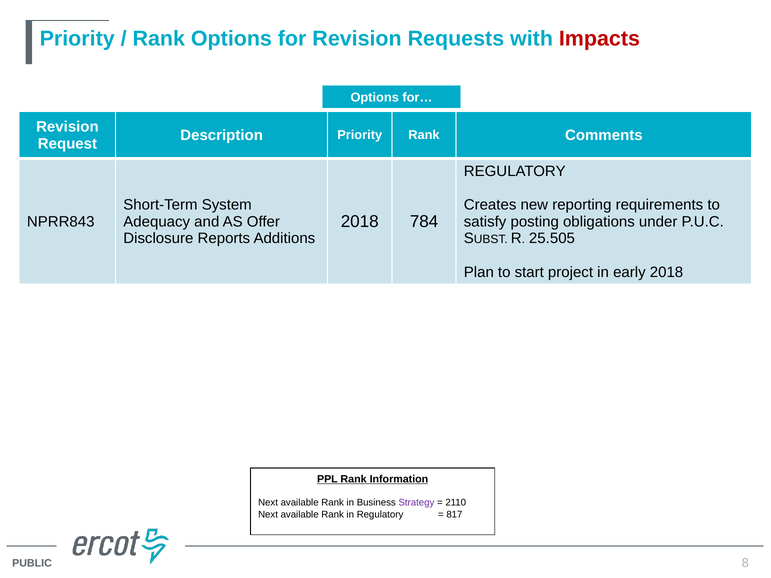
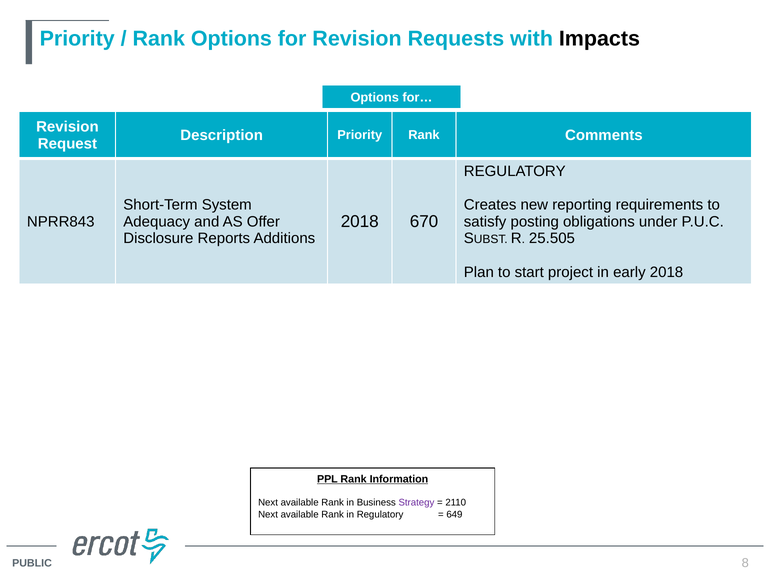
Impacts colour: red -> black (599, 39)
784: 784 -> 670 (424, 222)
817: 817 -> 649 (454, 515)
